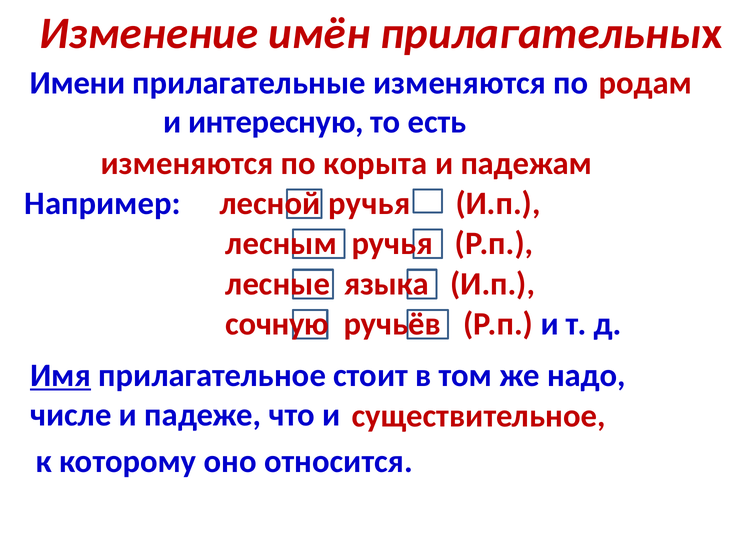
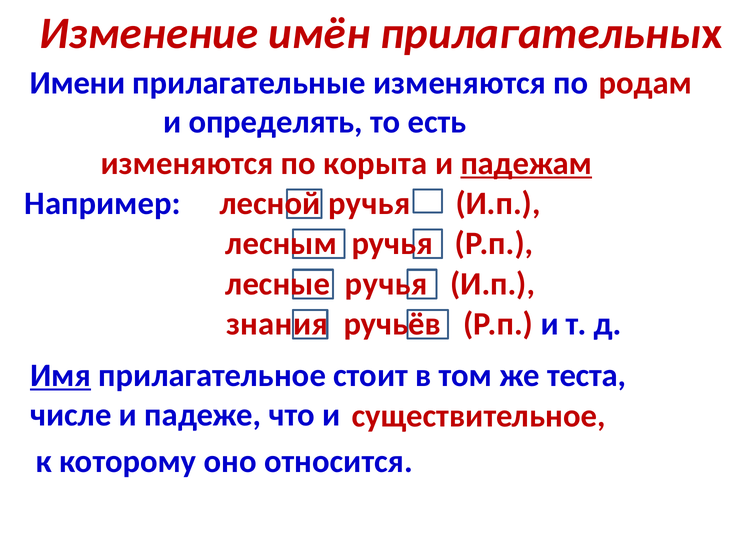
интересную: интересную -> определять (276, 122)
падежам underline: none -> present (526, 163)
лесные языка: языка -> ручья (386, 284)
сочную: сочную -> знания (277, 324)
надо: надо -> теста (587, 376)
